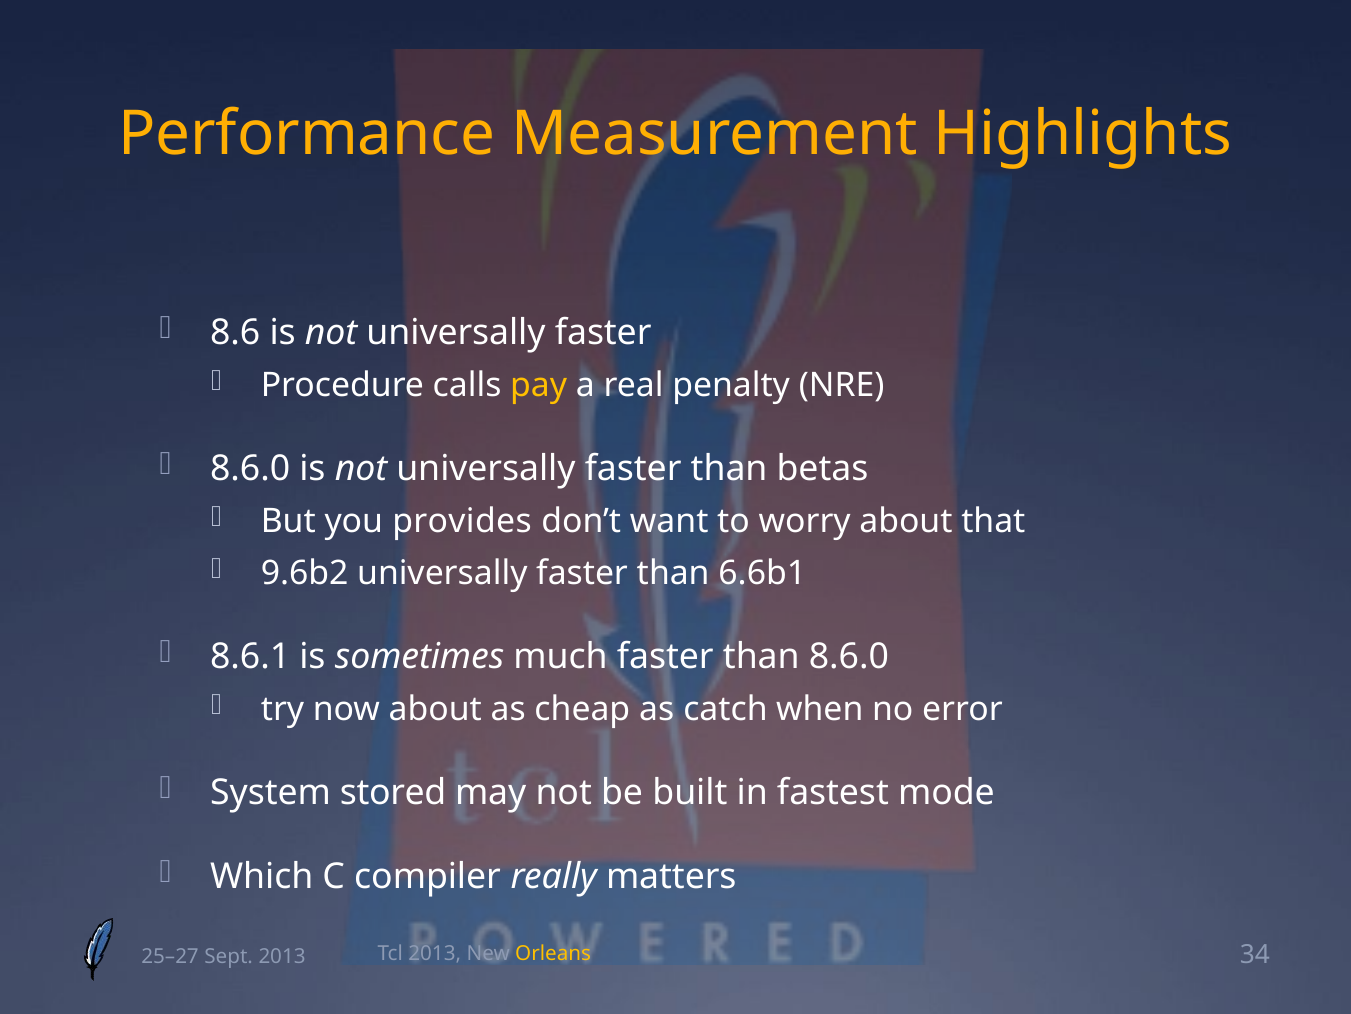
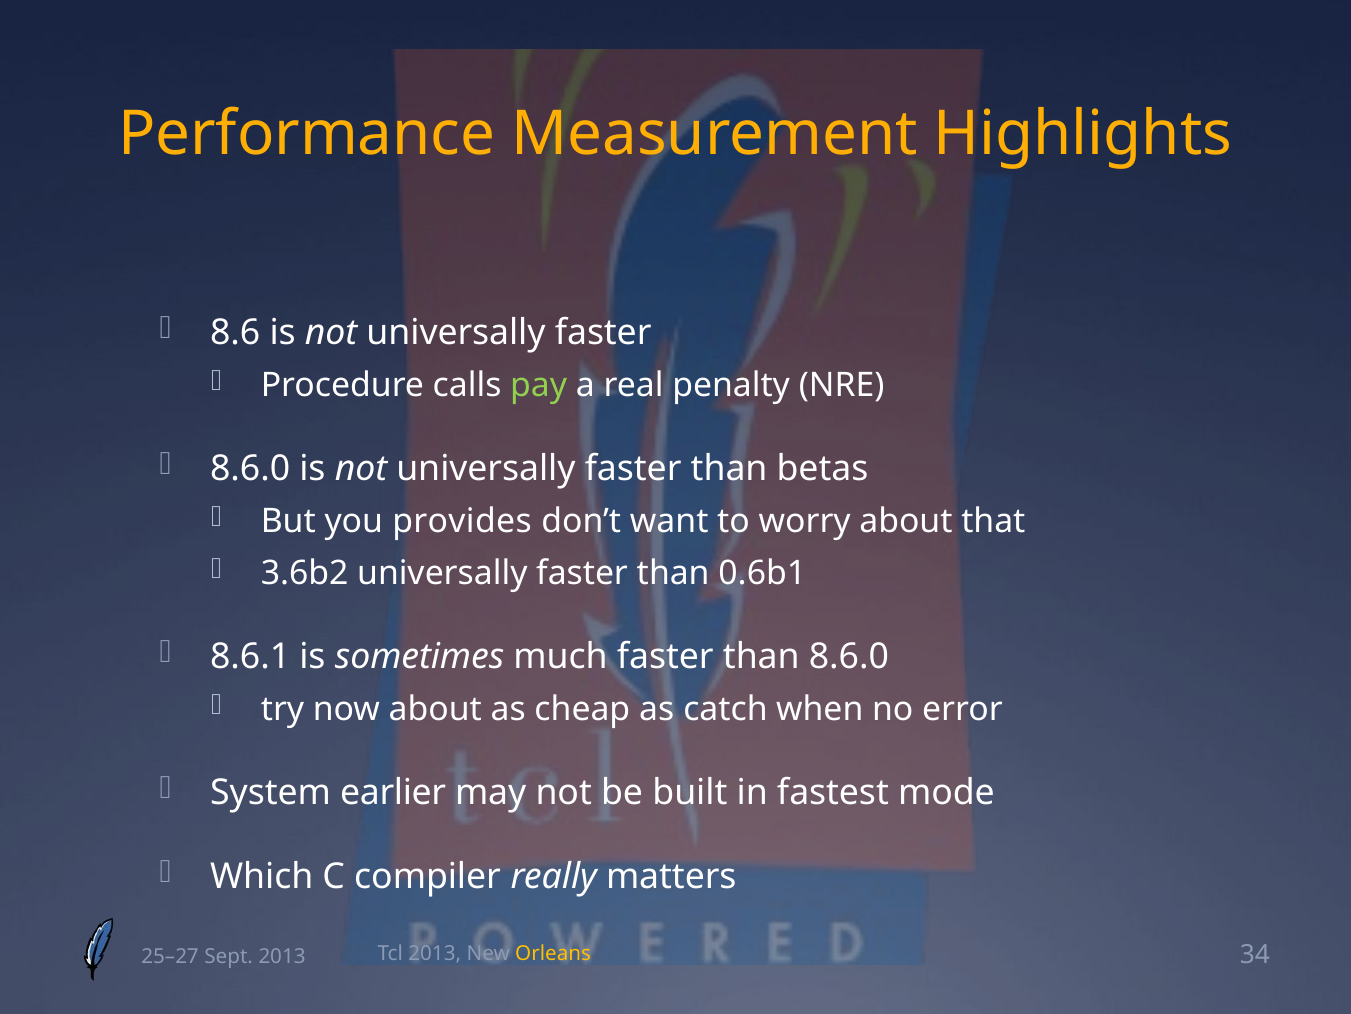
pay colour: yellow -> light green (539, 386)
9.6b2: 9.6b2 -> 3.6b2 (305, 573)
6.6b1: 6.6b1 -> 0.6b1 (762, 573)
stored: stored -> earlier (393, 792)
